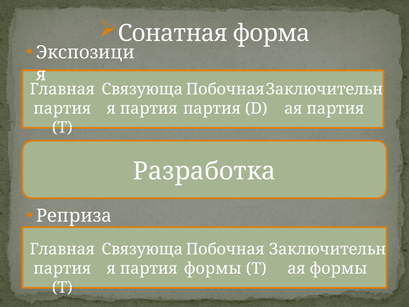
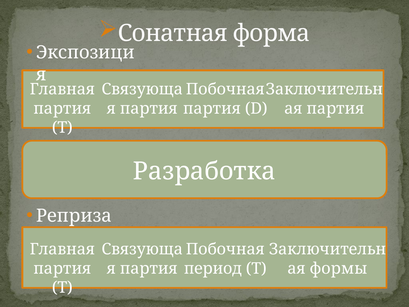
формы: формы -> период (213, 268)
